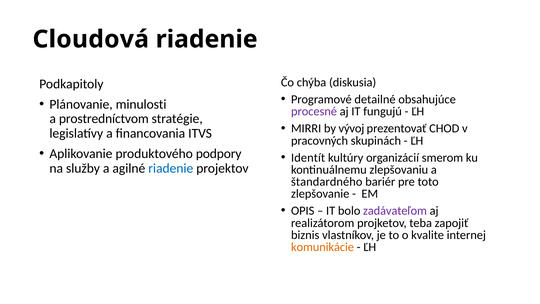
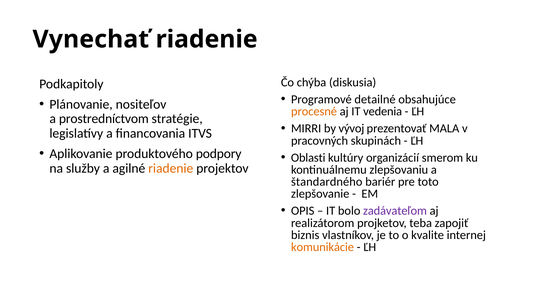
Cloudová: Cloudová -> Vynechať (91, 39)
minulosti: minulosti -> nositeľov (141, 104)
procesné colour: purple -> orange (314, 111)
fungujú: fungujú -> vedenia (383, 111)
CHOD: CHOD -> MALA (444, 128)
Identít: Identít -> Oblasti (308, 158)
riadenie colour: blue -> orange (171, 168)
